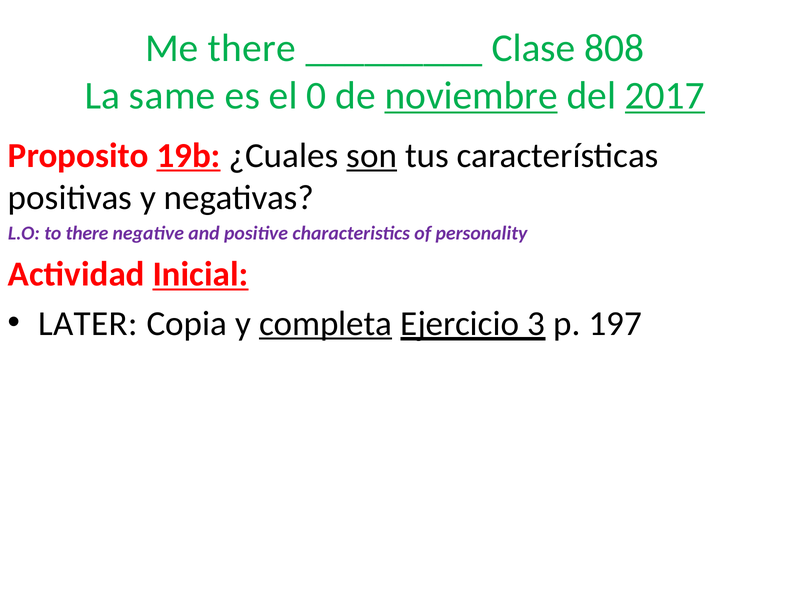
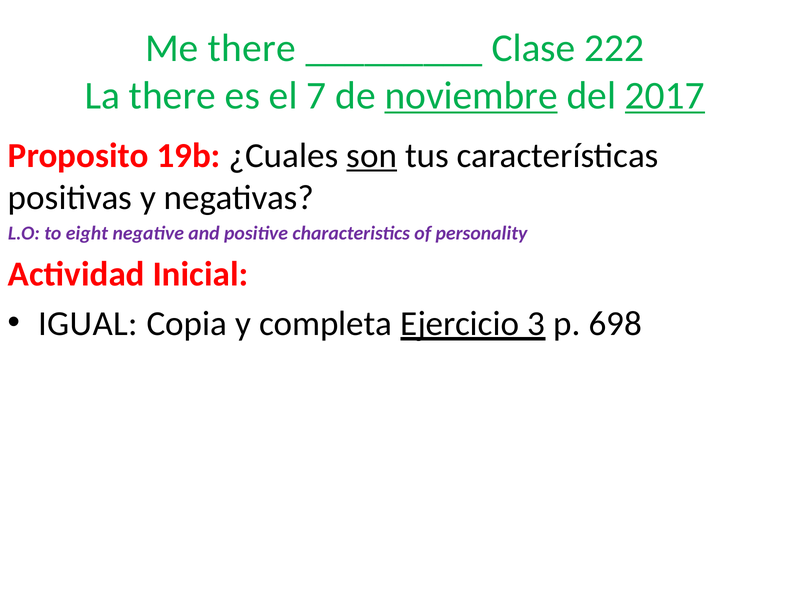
808: 808 -> 222 (614, 48)
La same: same -> there (172, 96)
0: 0 -> 7 (316, 96)
19b underline: present -> none (189, 156)
to there: there -> eight (87, 234)
Inicial underline: present -> none (201, 275)
LATER: LATER -> IGUAL (88, 324)
completa underline: present -> none (326, 324)
197: 197 -> 698 (615, 324)
